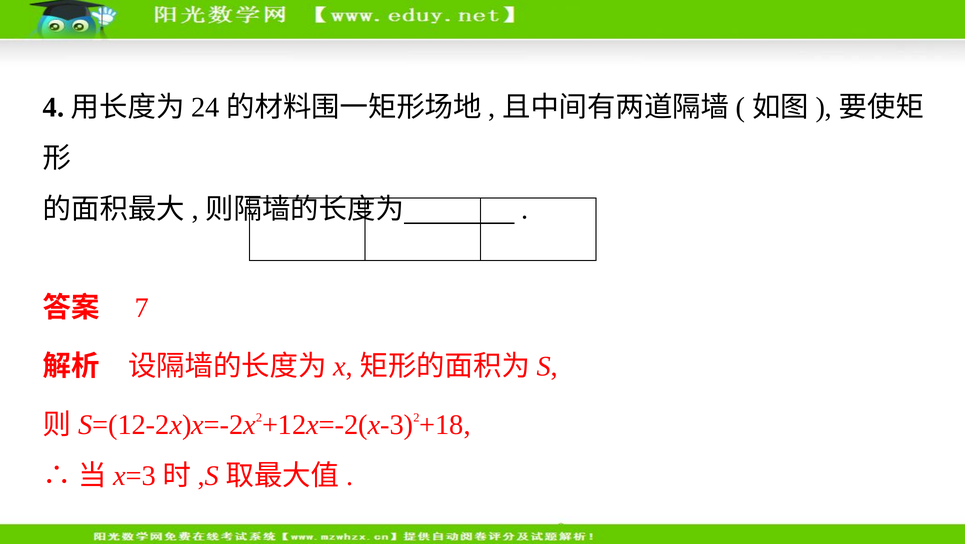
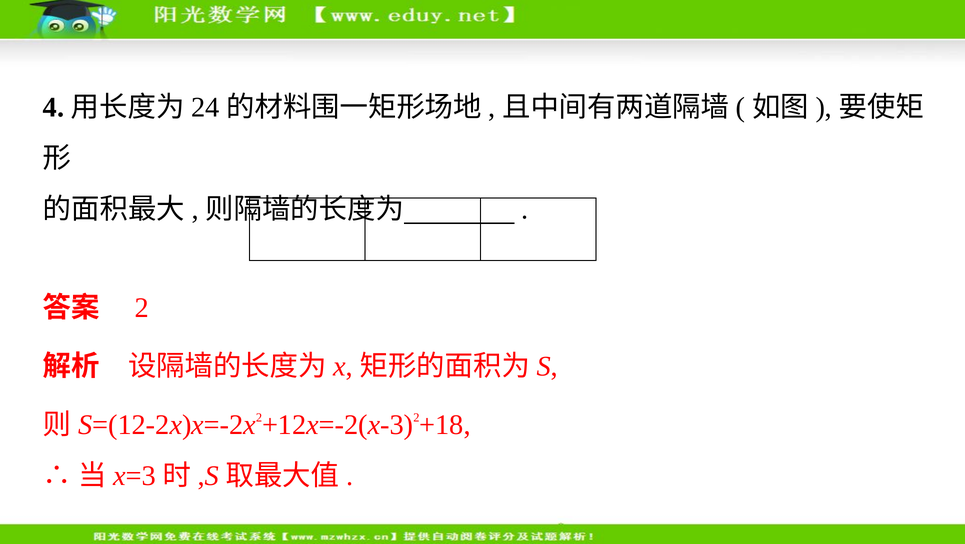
7: 7 -> 2 (142, 308)
